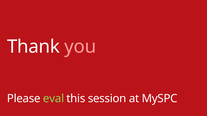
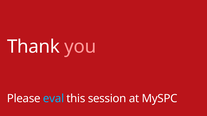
eval colour: light green -> light blue (53, 99)
